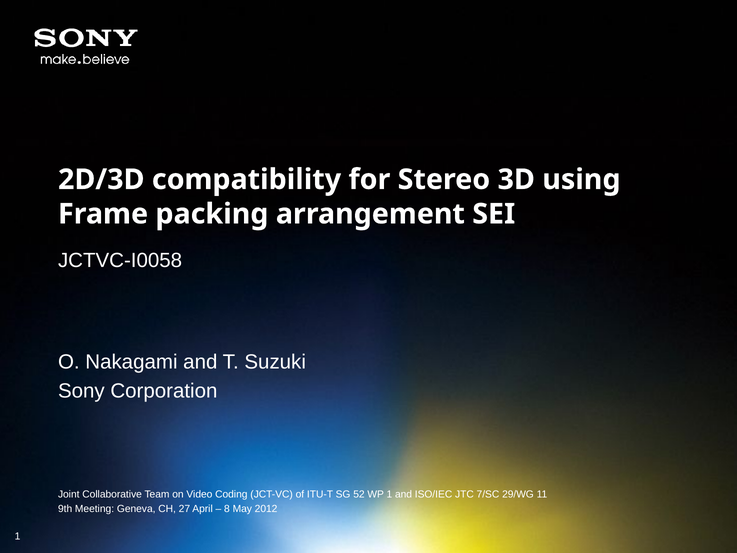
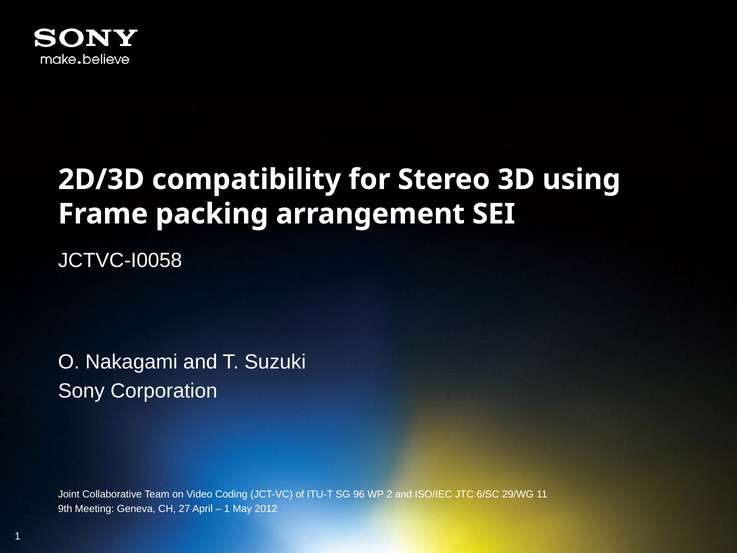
52: 52 -> 96 (359, 494)
WP 1: 1 -> 2 (389, 494)
7/SC: 7/SC -> 6/SC (488, 494)
8: 8 -> 1 (227, 509)
